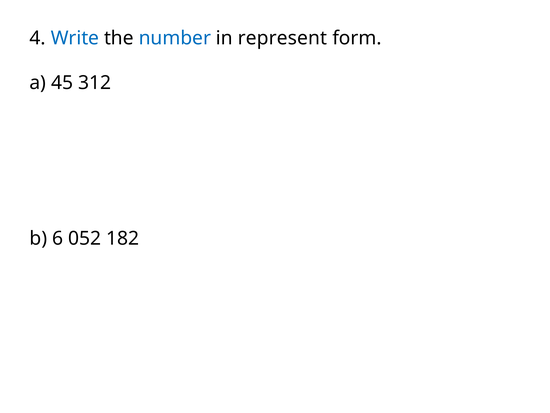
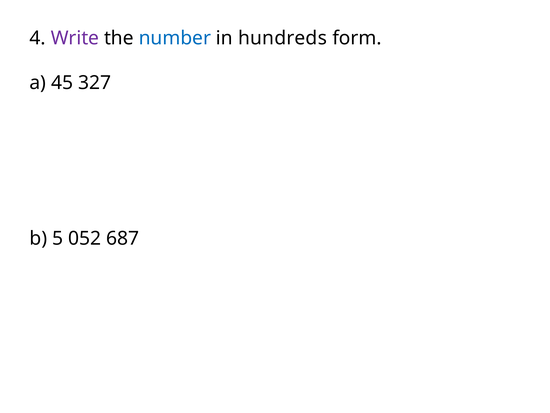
Write colour: blue -> purple (75, 38)
represent: represent -> hundreds (283, 38)
312: 312 -> 327 (95, 83)
6: 6 -> 5 (58, 238)
182: 182 -> 687 (123, 238)
